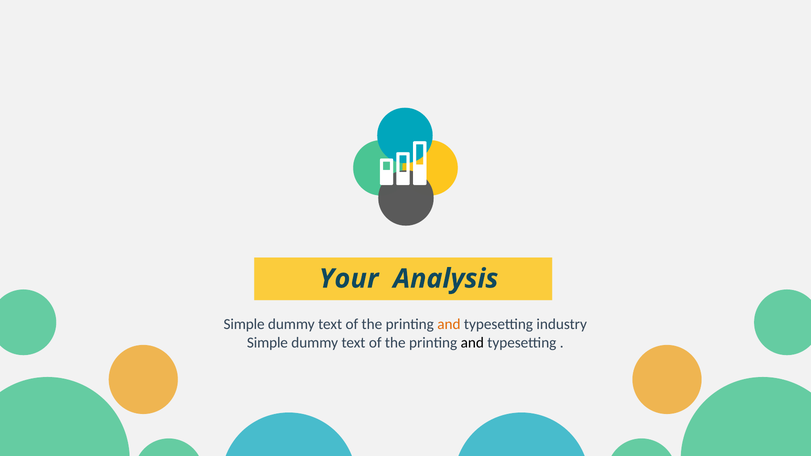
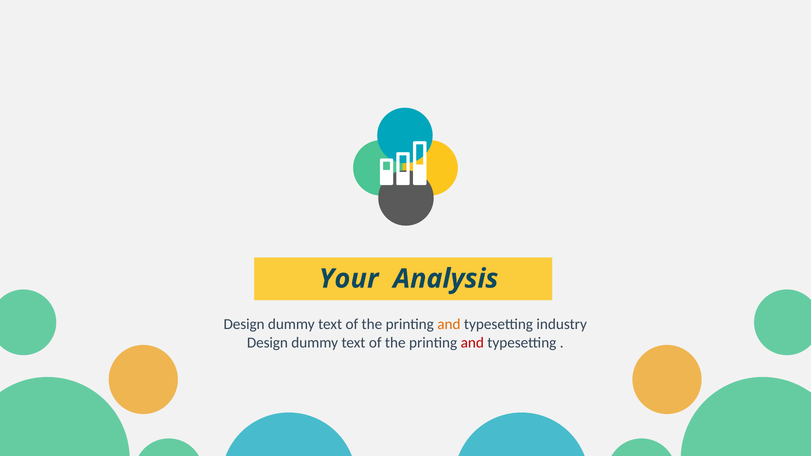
Simple: Simple -> Design (244, 324)
Simple: Simple -> Design (267, 343)
and colour: black -> red (472, 343)
